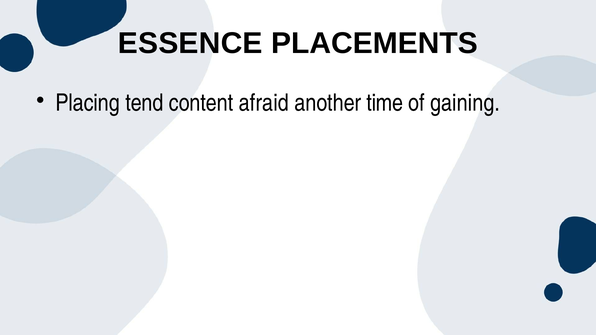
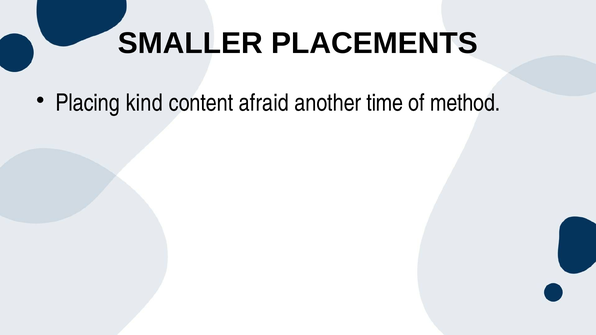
ESSENCE: ESSENCE -> SMALLER (190, 43)
tend: tend -> kind (144, 103)
gaining: gaining -> method (465, 103)
